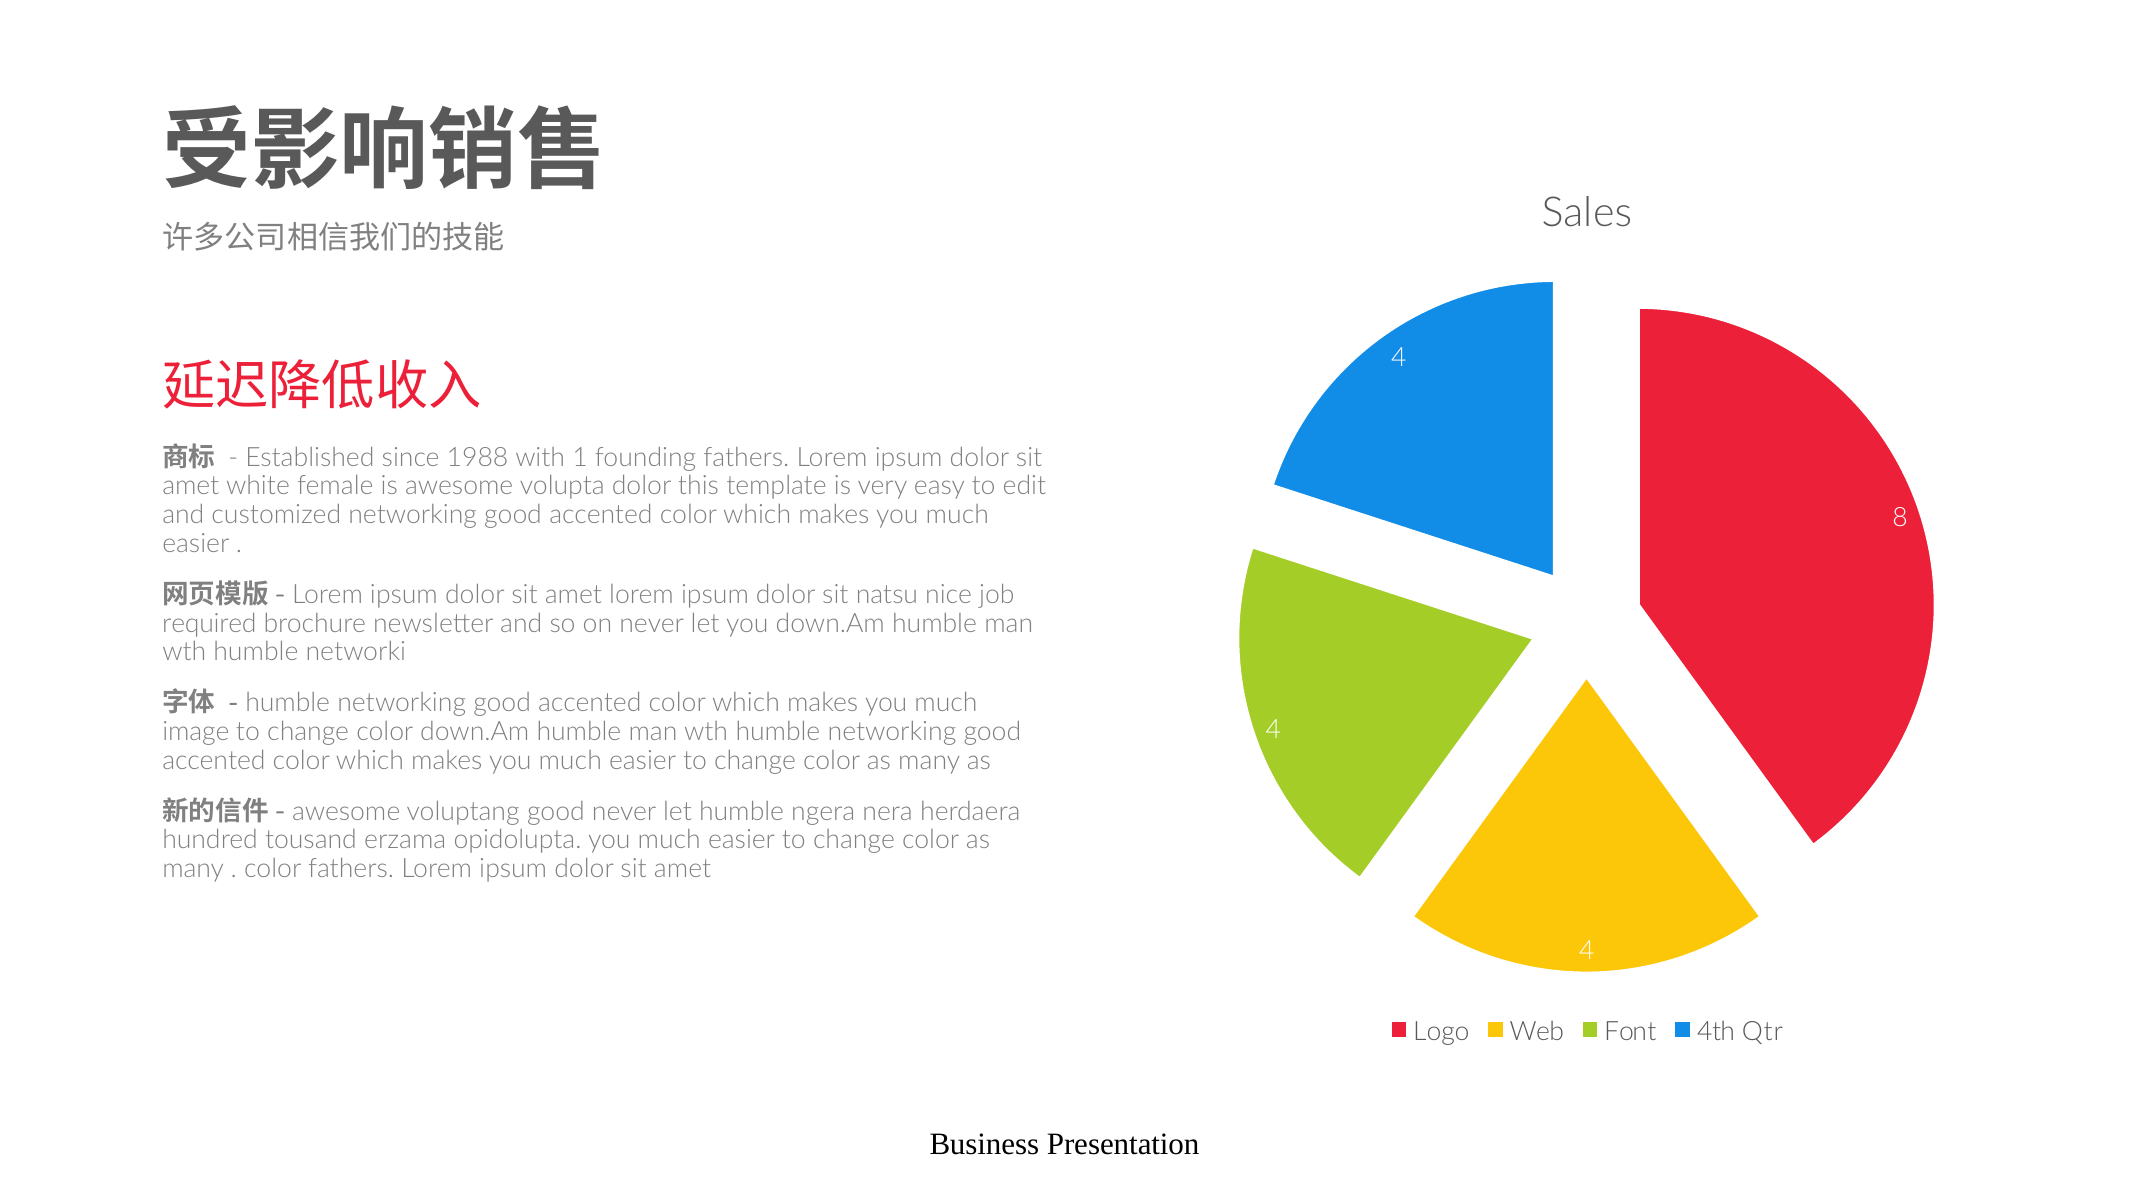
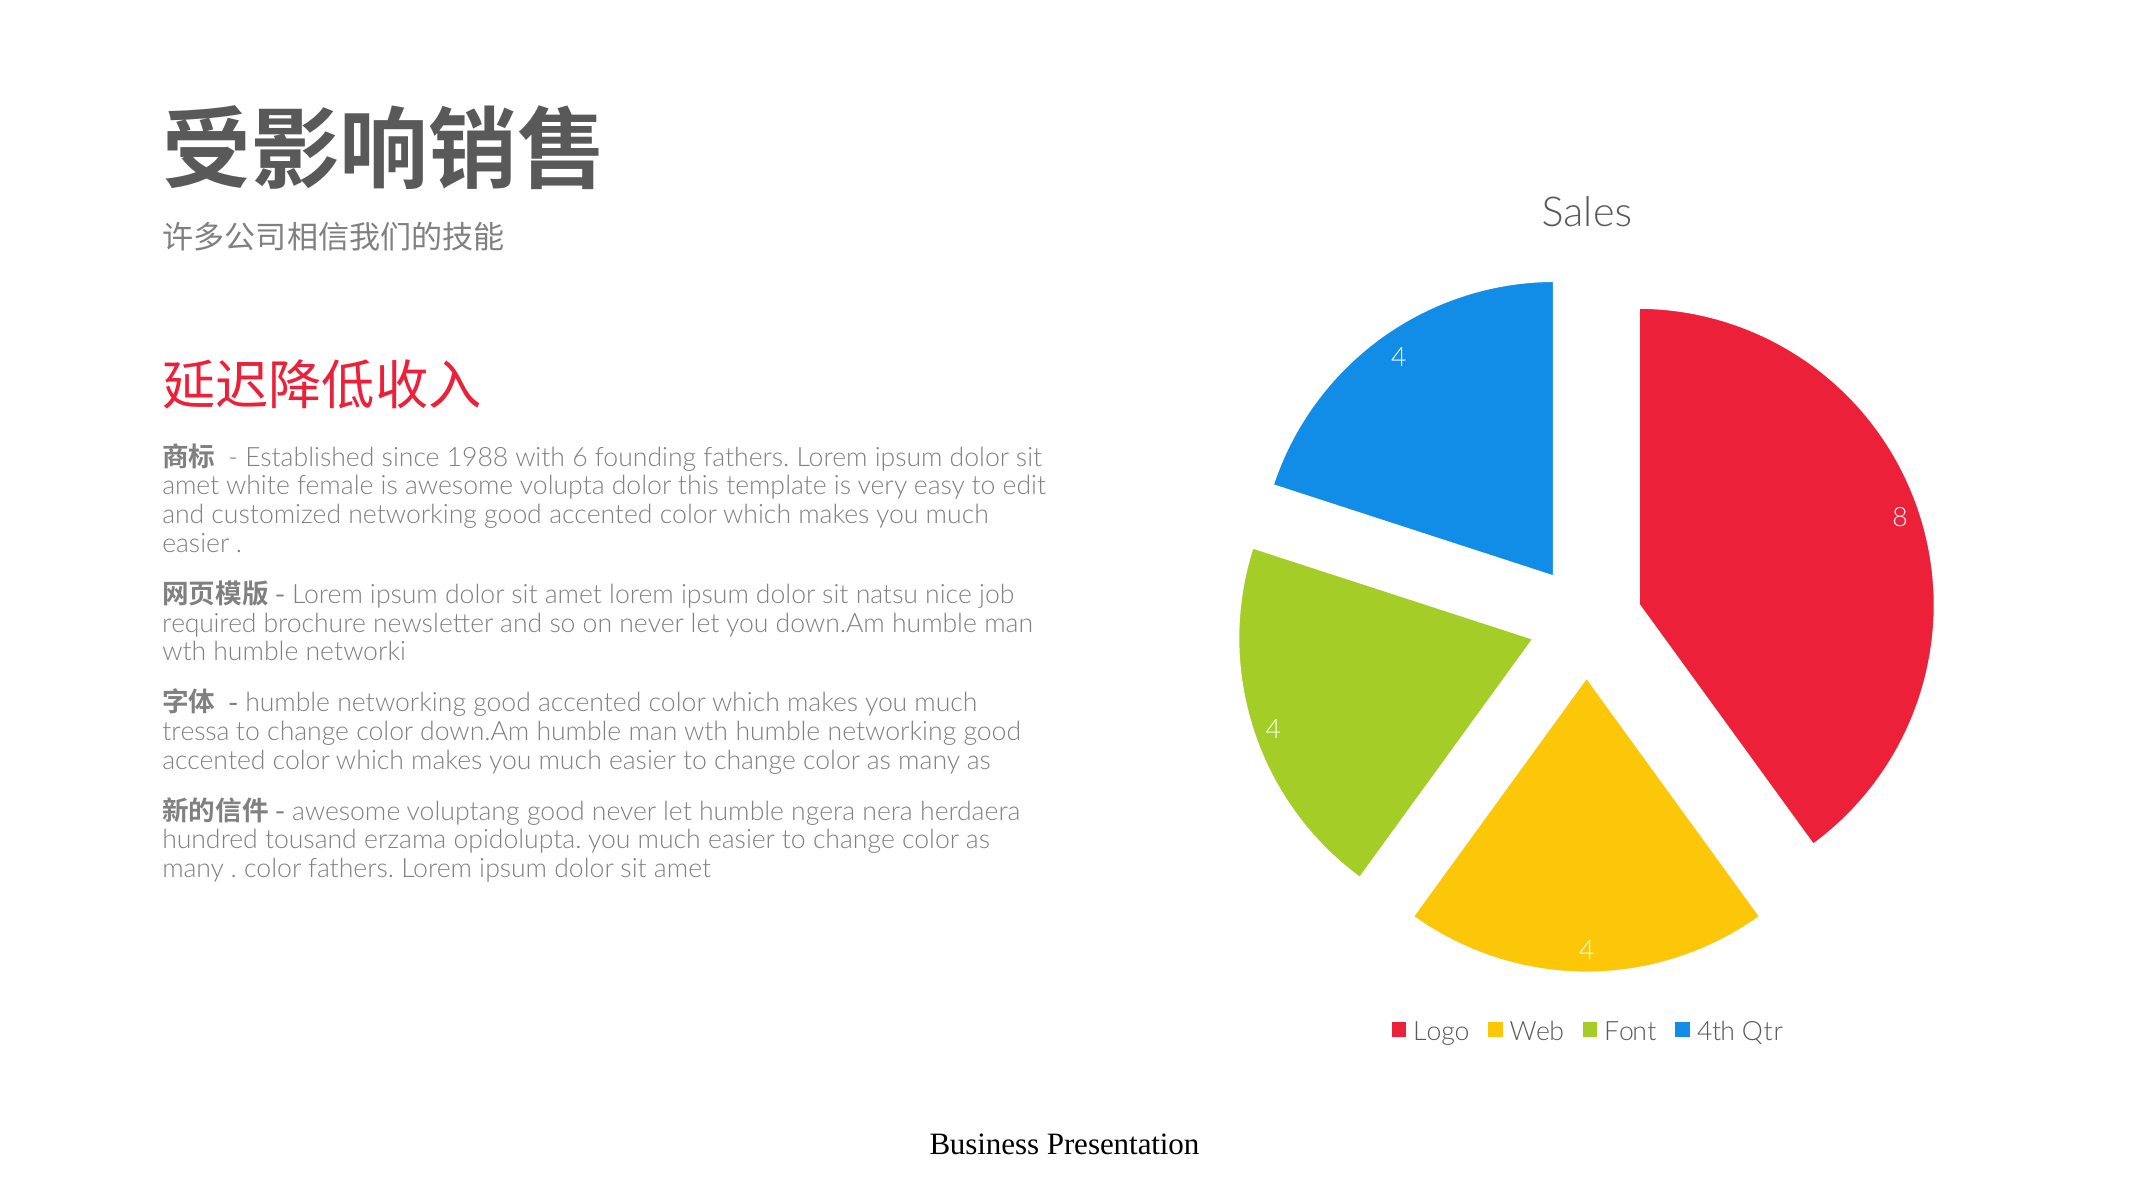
1: 1 -> 6 (580, 457)
image: image -> tressa (196, 732)
